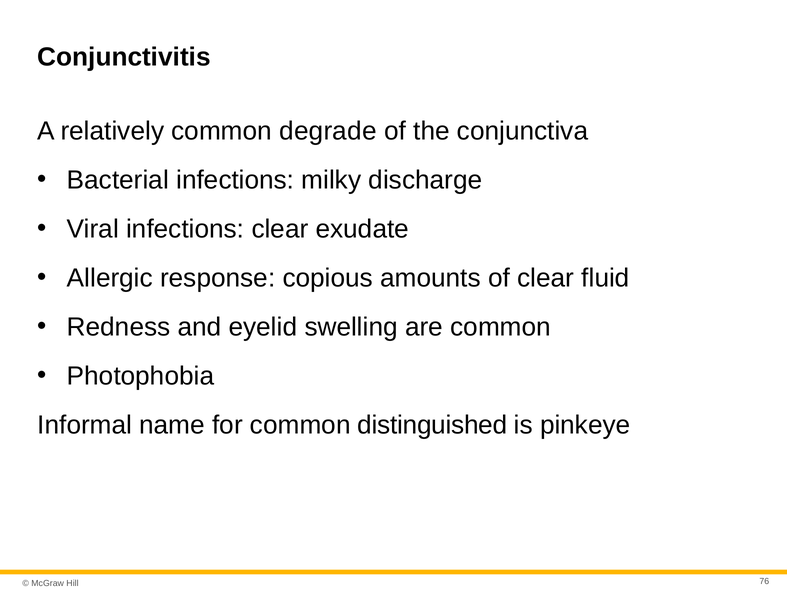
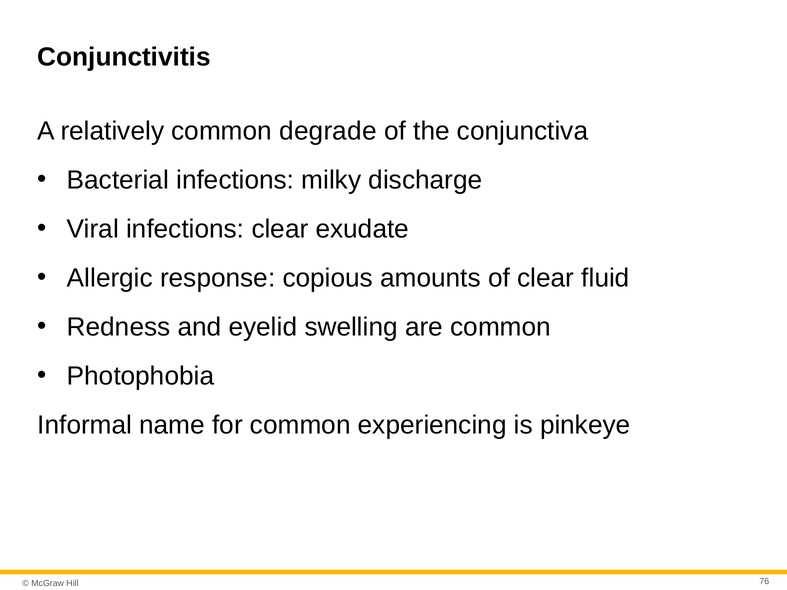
distinguished: distinguished -> experiencing (432, 425)
